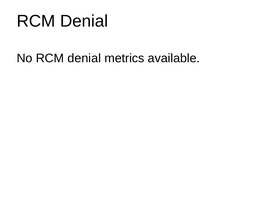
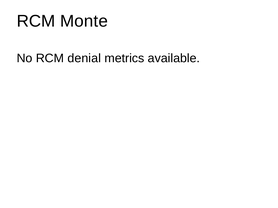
Denial: Denial -> Monte (84, 21)
